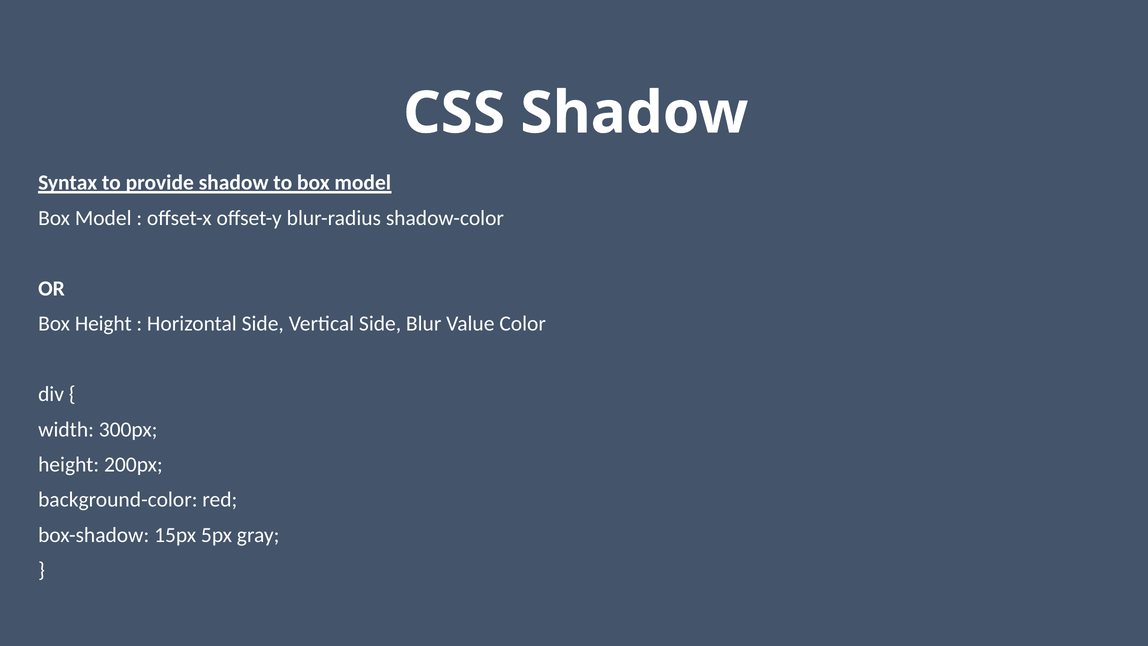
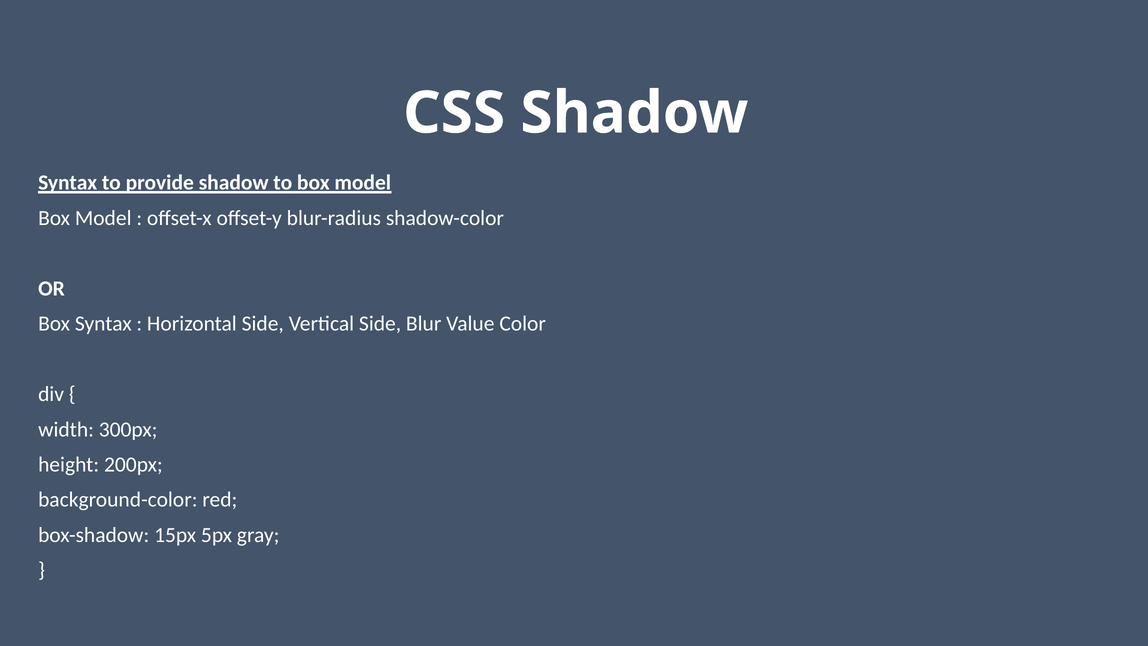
Box Height: Height -> Syntax (103, 324)
